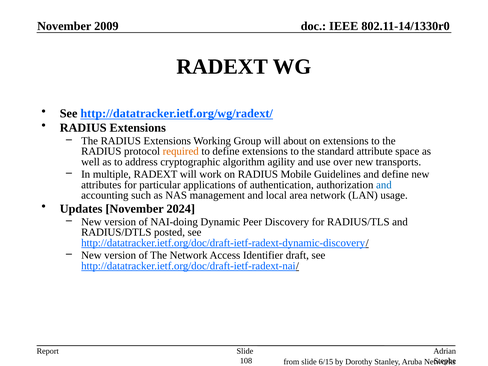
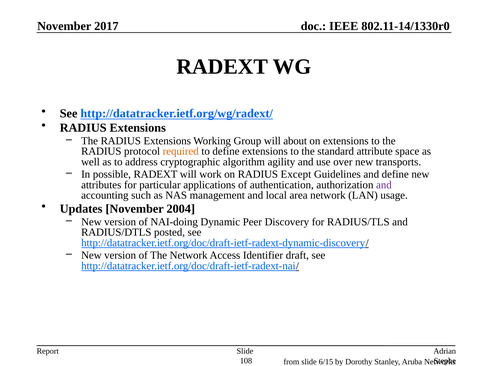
2009: 2009 -> 2017 (106, 26)
multiple: multiple -> possible (112, 174)
Mobile: Mobile -> Except (296, 174)
and colour: blue -> purple (384, 185)
2024: 2024 -> 2004 (181, 209)
